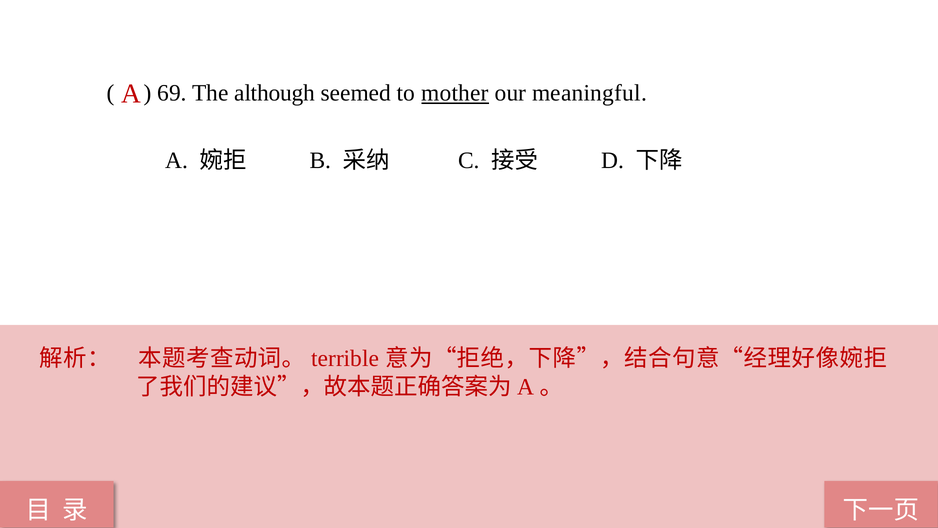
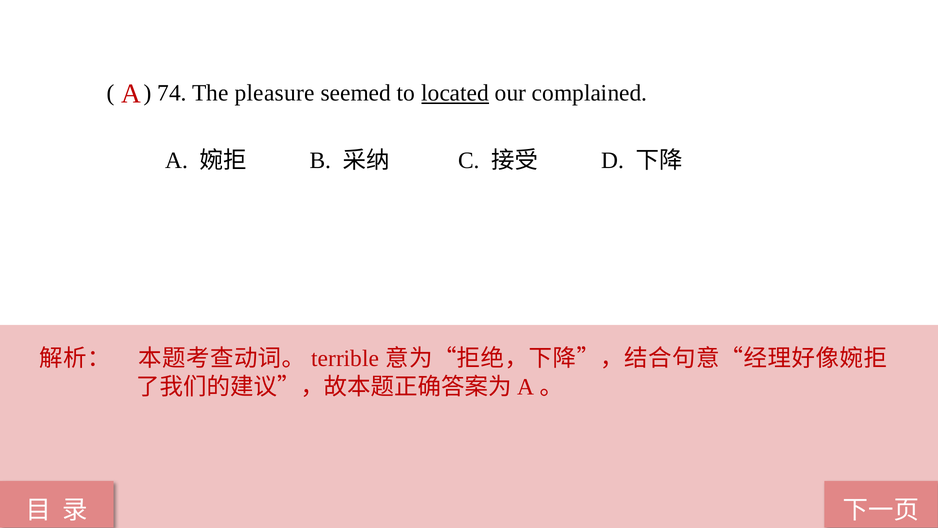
69: 69 -> 74 (172, 93)
although: although -> pleasure (275, 93)
mother: mother -> located (455, 93)
meaningful: meaningful -> complained (590, 93)
